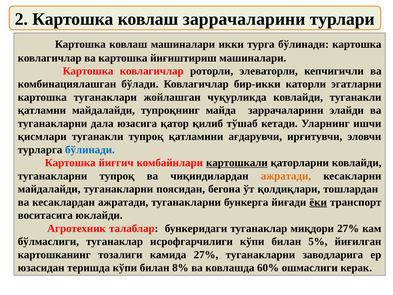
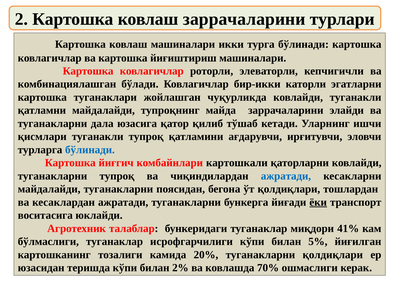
картошкали underline: present -> none (237, 163)
ажратади colour: orange -> blue (286, 176)
миқдори 27%: 27% -> 41% (348, 228)
камида 27%: 27% -> 20% (206, 254)
туганакларни заводларига: заводларига -> қолдиқлари (333, 254)
8%: 8% -> 2% (180, 268)
60%: 60% -> 70% (268, 268)
